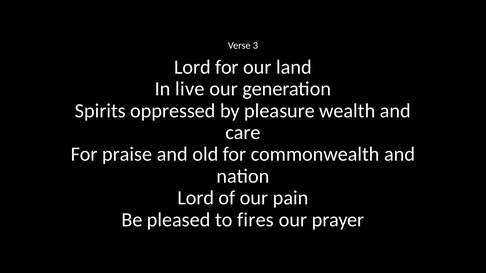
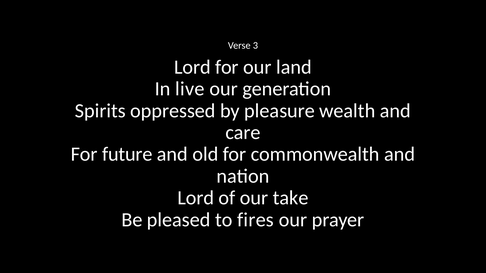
praise: praise -> future (127, 155)
pain: pain -> take (291, 198)
